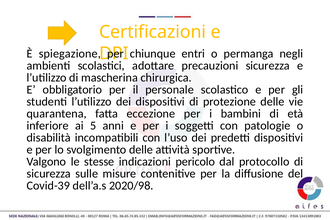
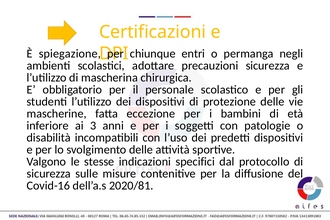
quarantena: quarantena -> mascherine (57, 114)
5: 5 -> 3 (93, 126)
pericolo: pericolo -> specifici (195, 162)
Covid-39: Covid-39 -> Covid-16 (48, 186)
2020/98: 2020/98 -> 2020/81 (131, 186)
